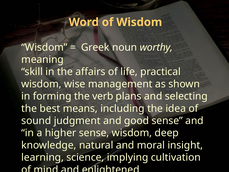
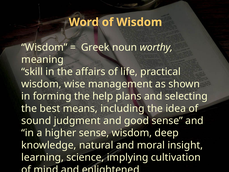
verb: verb -> help (103, 96)
